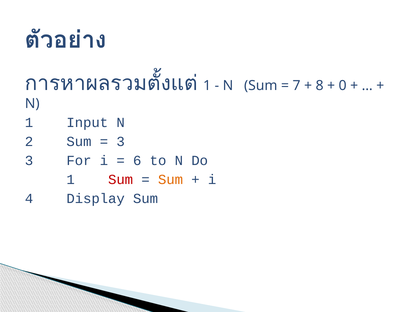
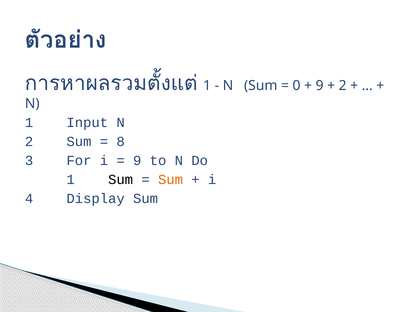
7: 7 -> 0 (296, 86)
8: 8 -> 9 (320, 86)
0: 0 -> 2 (343, 86)
3: 3 -> 8 (121, 142)
6: 6 -> 9 (137, 161)
Sum colour: red -> black (121, 179)
